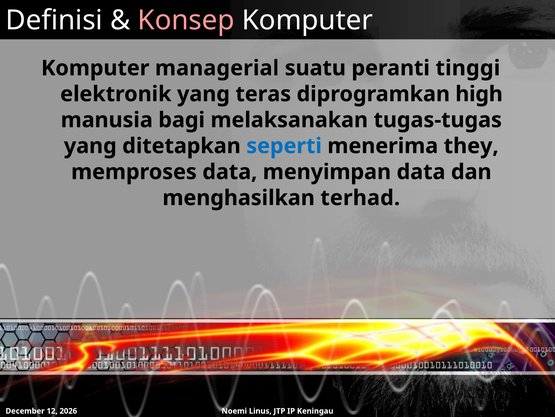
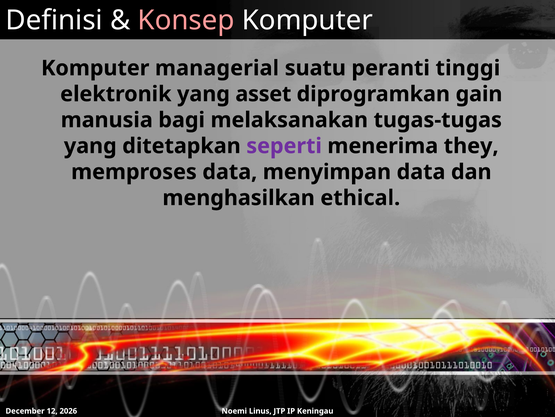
teras: teras -> asset (263, 94)
high: high -> gain (479, 94)
seperti colour: blue -> purple (284, 146)
terhad: terhad -> ethical (360, 198)
